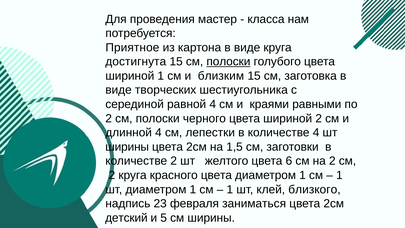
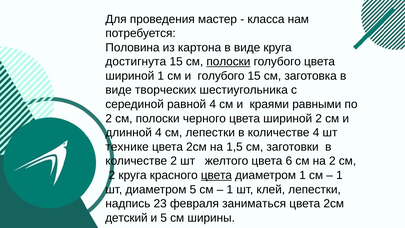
Приятное: Приятное -> Половина (132, 47)
и близким: близким -> голубого (221, 76)
ширины: ширины -> технике (127, 147)
цвета underline: none -> present (216, 175)
шт диаметром 1: 1 -> 5 (193, 189)
клей близкого: близкого -> лепестки (315, 189)
